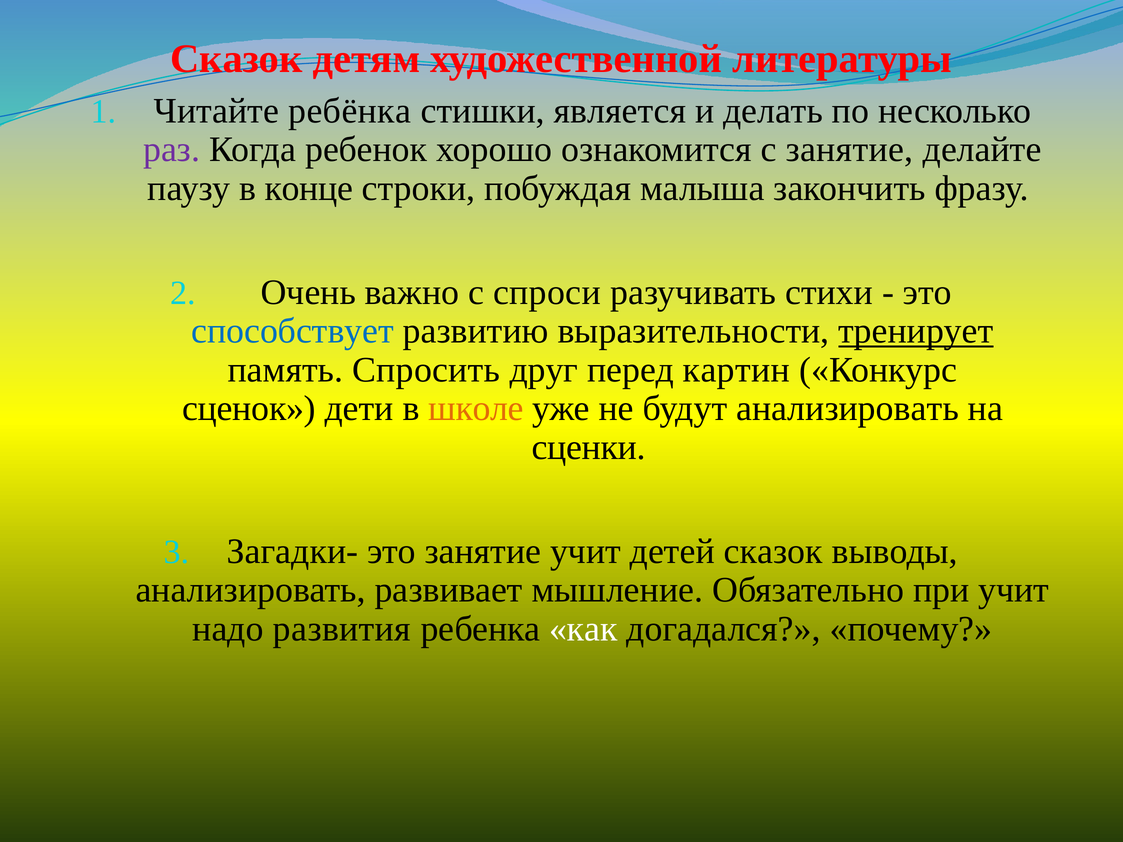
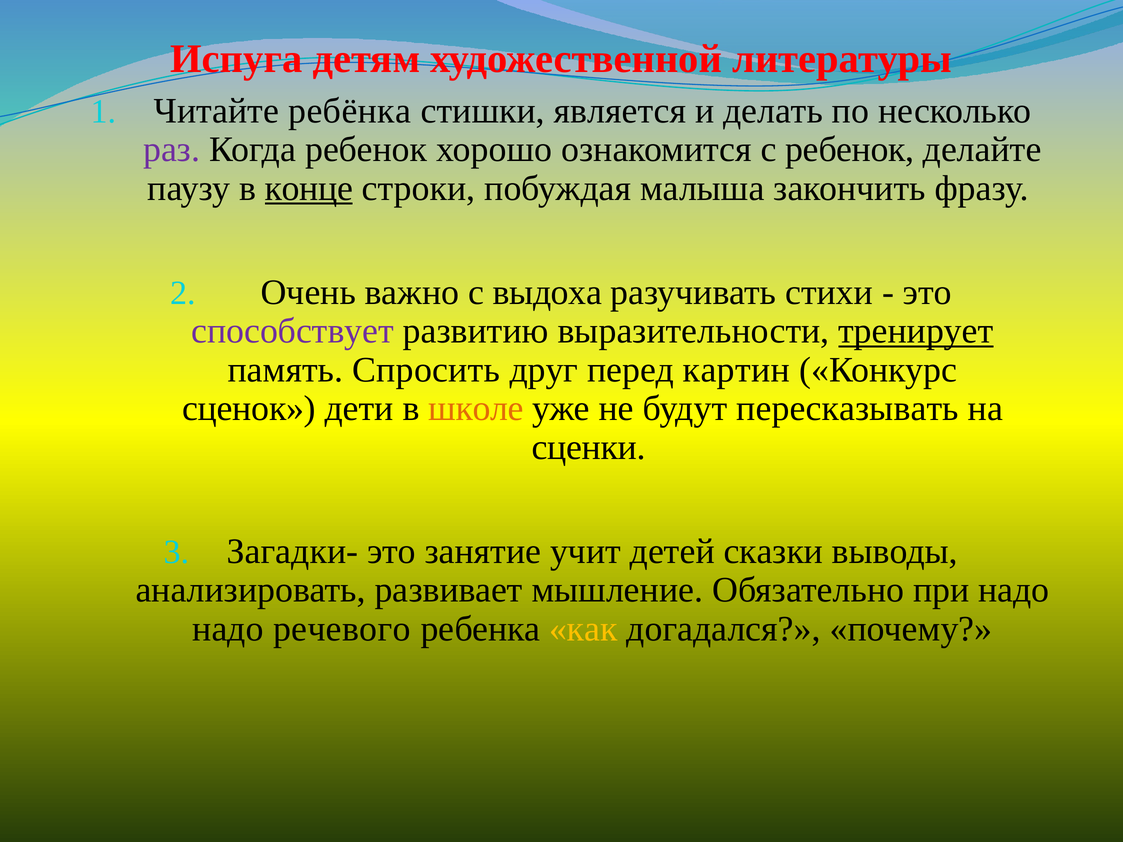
Сказок: Сказок -> Испуга (236, 59)
с занятие: занятие -> ребенок (850, 150)
конце underline: none -> present (309, 188)
спроси: спроси -> выдоха (547, 292)
способствует colour: blue -> purple (293, 331)
будут анализировать: анализировать -> пересказывать (848, 409)
детей сказок: сказок -> сказки (773, 551)
при учит: учит -> надо (1014, 590)
развития: развития -> речевого (342, 629)
как colour: white -> yellow (583, 629)
